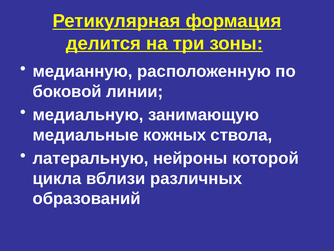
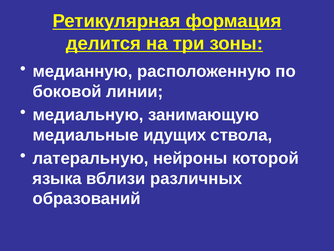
кожных: кожных -> идущих (175, 135)
цикла: цикла -> языка (57, 178)
